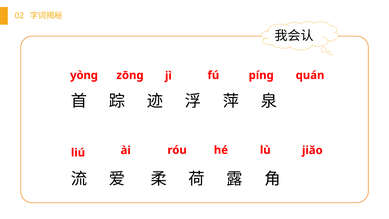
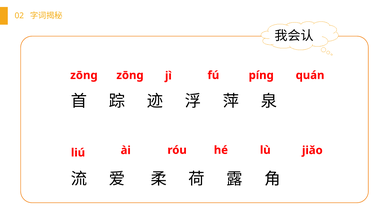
yònɡ: yònɡ -> zōng (84, 75)
